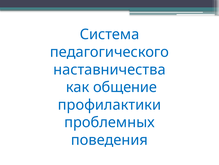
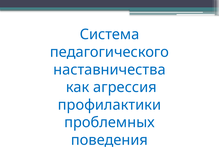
общение: общение -> агрессия (125, 87)
